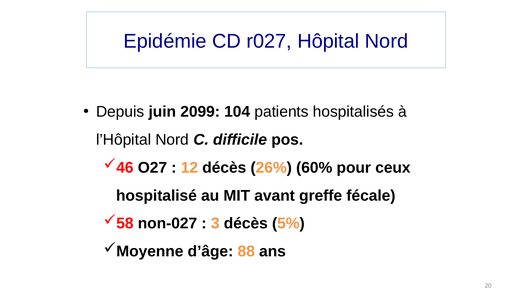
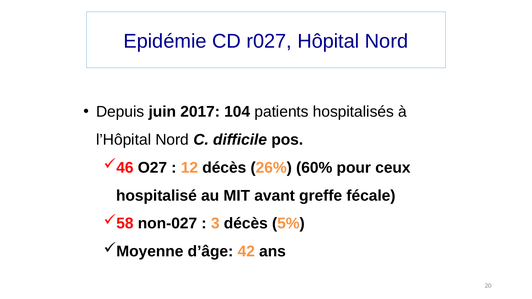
2099: 2099 -> 2017 (200, 112)
88: 88 -> 42 (246, 252)
